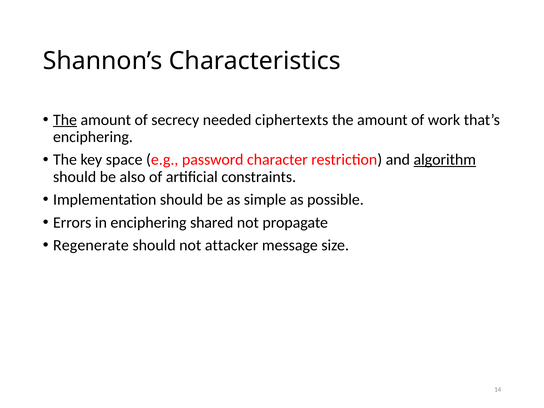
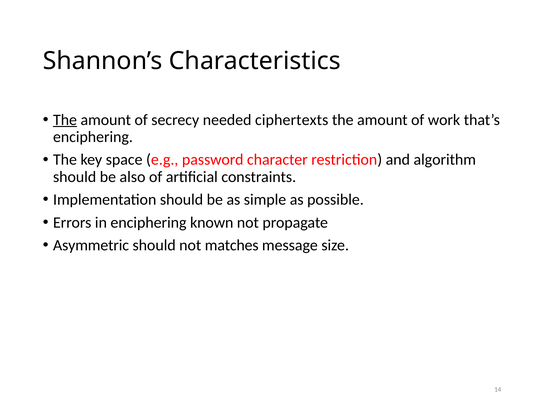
algorithm underline: present -> none (445, 160)
shared: shared -> known (212, 222)
Regenerate: Regenerate -> Asymmetric (91, 245)
attacker: attacker -> matches (232, 245)
